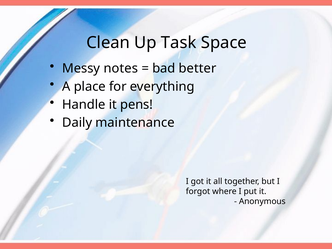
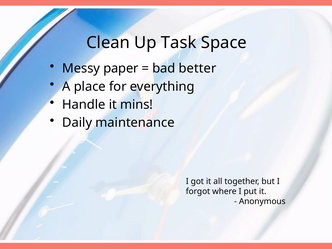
notes: notes -> paper (121, 68)
pens: pens -> mins (137, 105)
